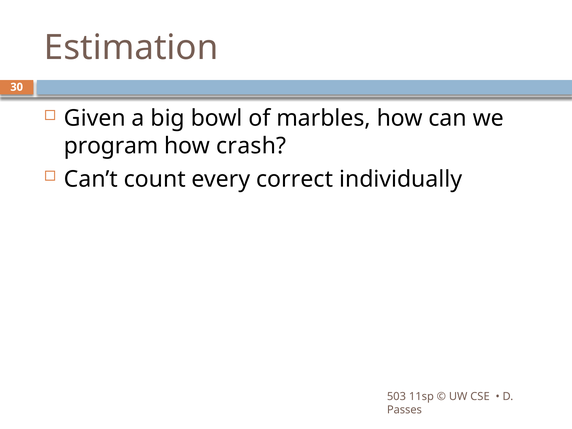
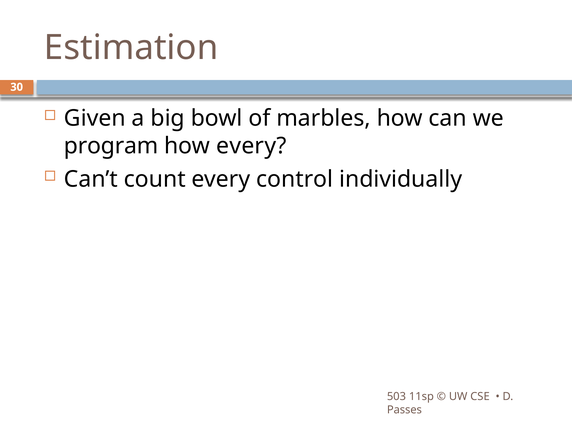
how crash: crash -> every (251, 146)
correct: correct -> control (295, 179)
